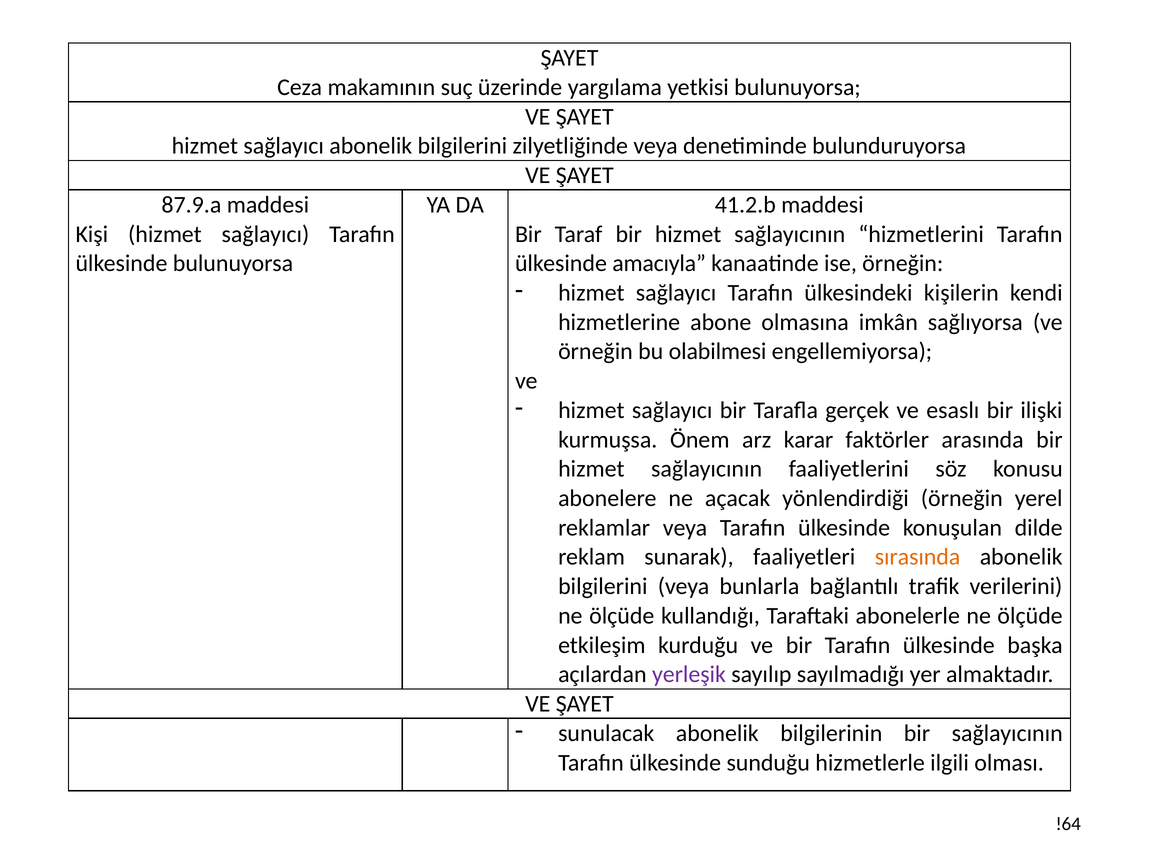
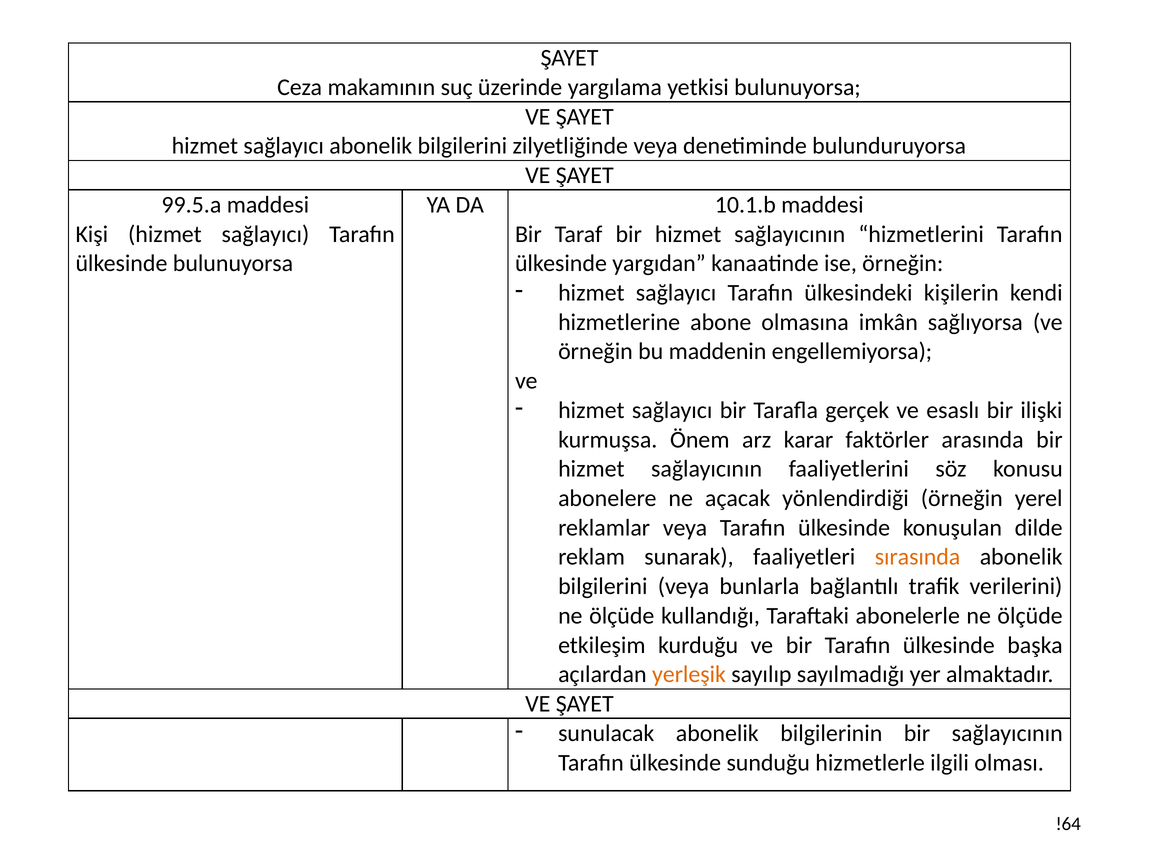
87.9.a: 87.9.a -> 99.5.a (191, 205)
41.2.b: 41.2.b -> 10.1.b (745, 205)
amacıyla: amacıyla -> yargıdan (659, 263)
olabilmesi: olabilmesi -> maddenin (718, 351)
yerleşik colour: purple -> orange (689, 674)
